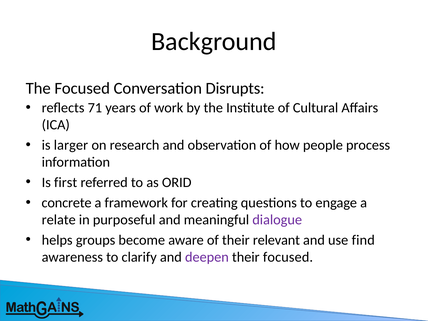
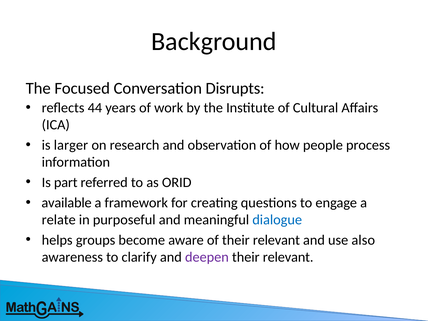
71: 71 -> 44 (95, 108)
first: first -> part (66, 182)
concrete: concrete -> available (67, 203)
dialogue colour: purple -> blue (277, 220)
find: find -> also (363, 240)
focused: focused -> relevant (288, 257)
